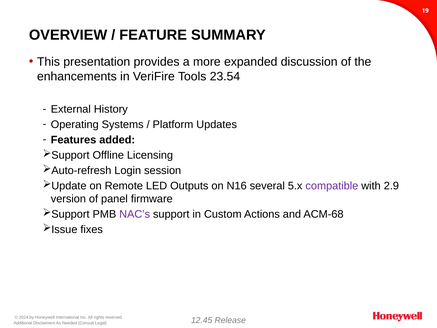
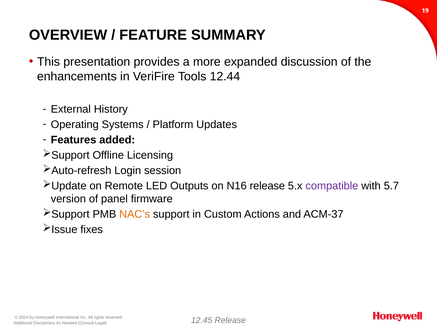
23.54: 23.54 -> 12.44 (225, 76)
N16 several: several -> release (267, 186)
2.9: 2.9 -> 5.7 (391, 186)
NAC’s colour: purple -> orange (135, 214)
ACM-68: ACM-68 -> ACM-37 (324, 214)
